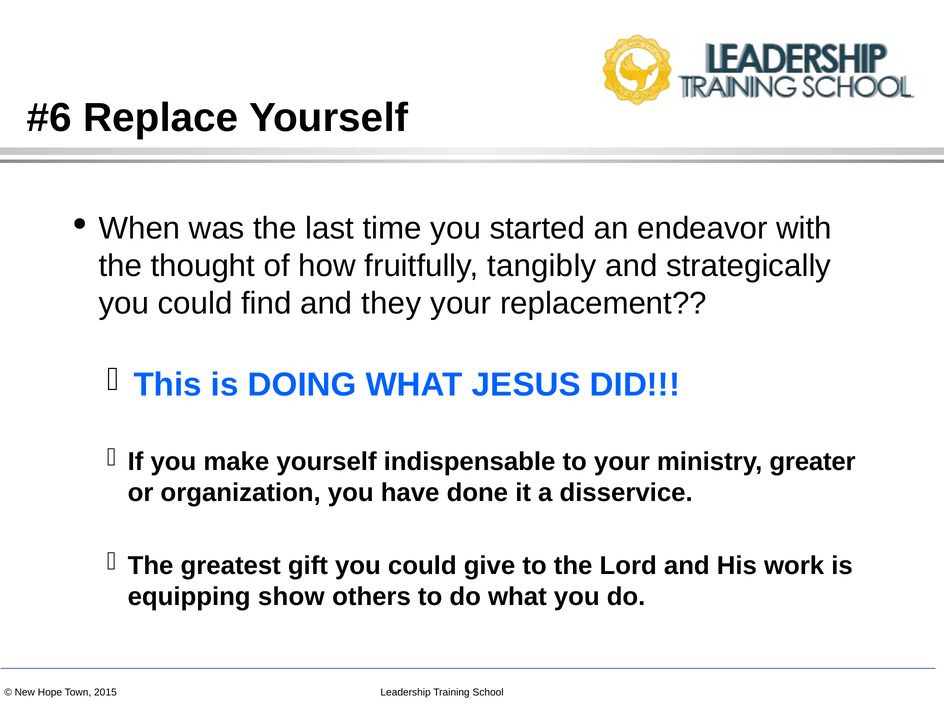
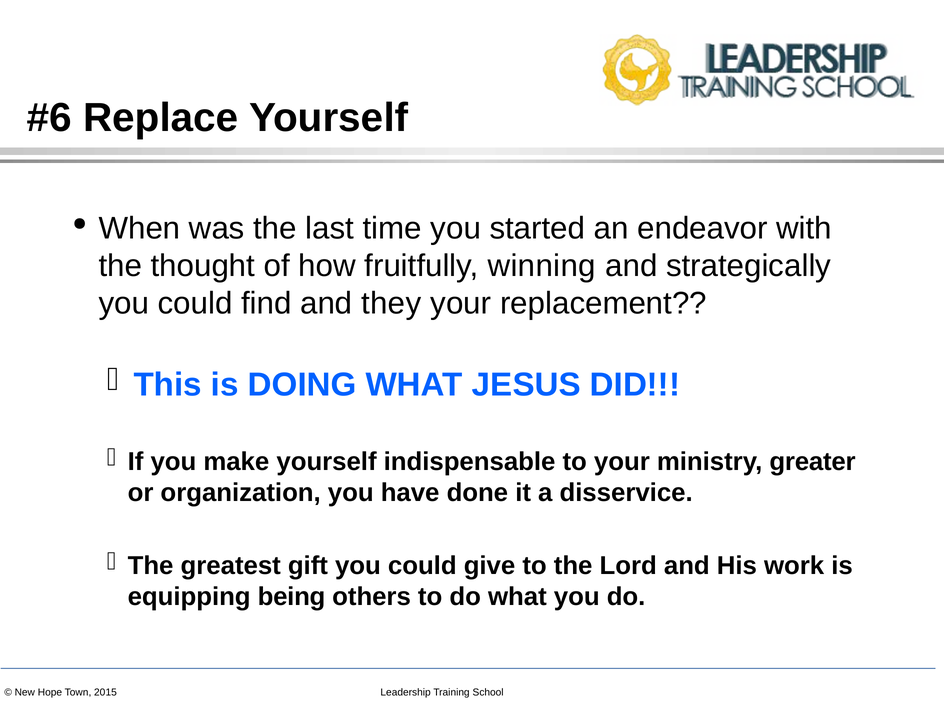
tangibly: tangibly -> winning (542, 266)
show: show -> being (292, 597)
